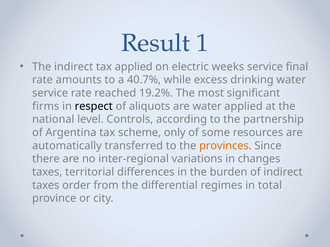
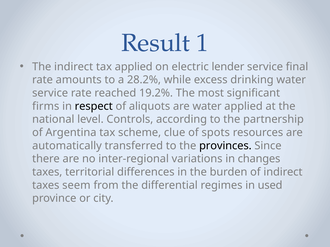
weeks: weeks -> lender (228, 67)
40.7%: 40.7% -> 28.2% (144, 80)
only: only -> clue (175, 133)
some: some -> spots (216, 133)
provinces colour: orange -> black (225, 146)
order: order -> seem (76, 186)
total: total -> used (270, 186)
